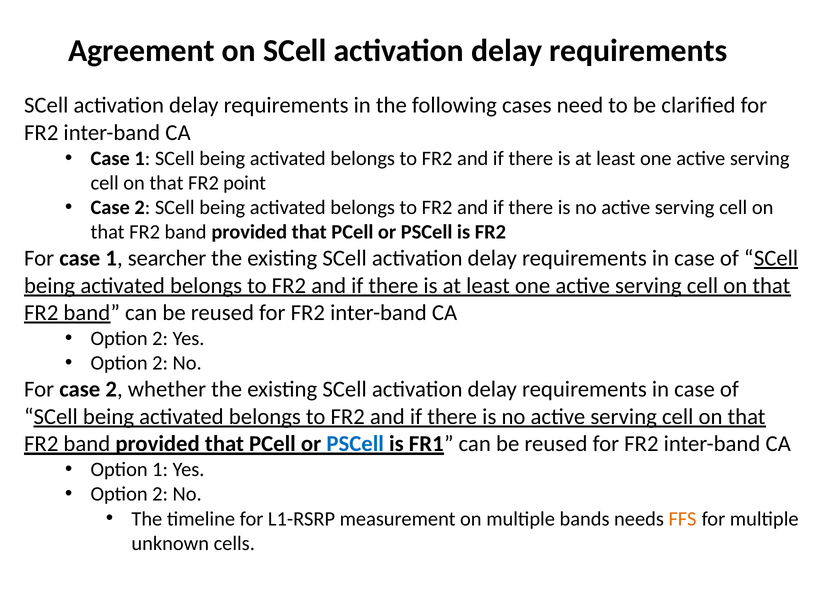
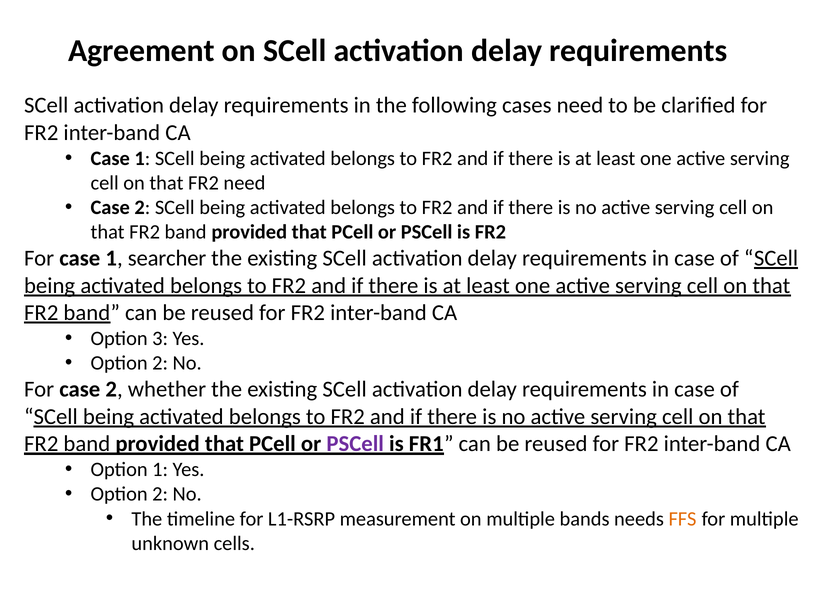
FR2 point: point -> need (244, 183)
2: 2 -> 3 (160, 338)
PSCell colour: blue -> purple (355, 444)
